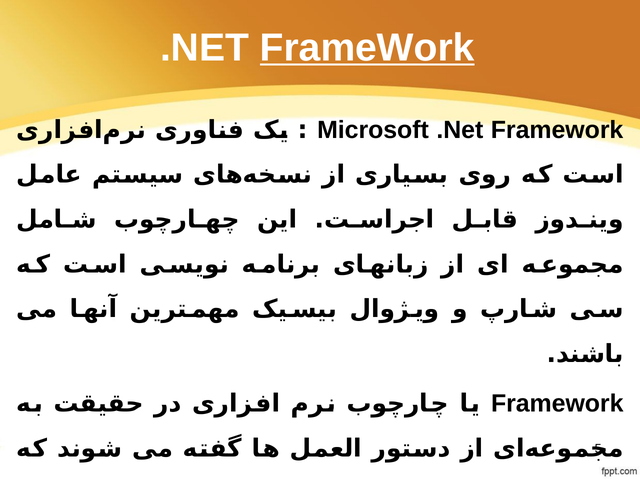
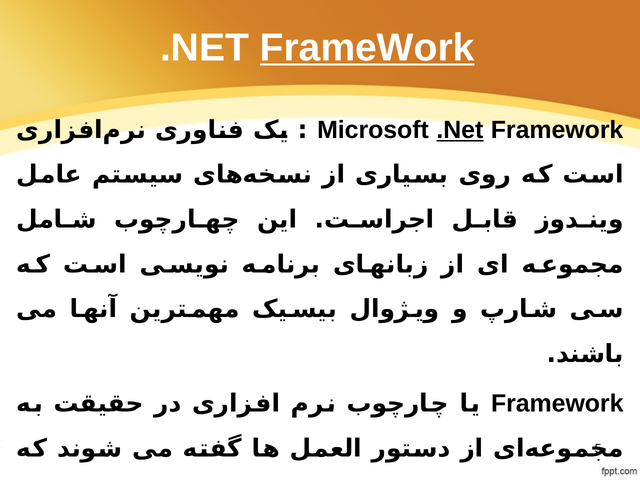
.Net underline: none -> present (460, 130)
